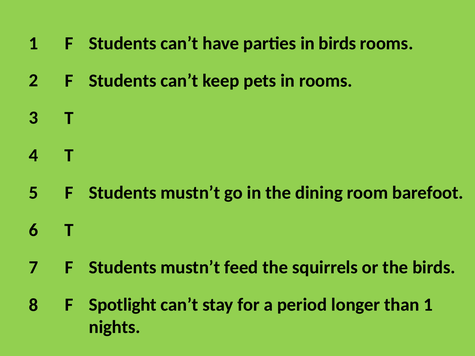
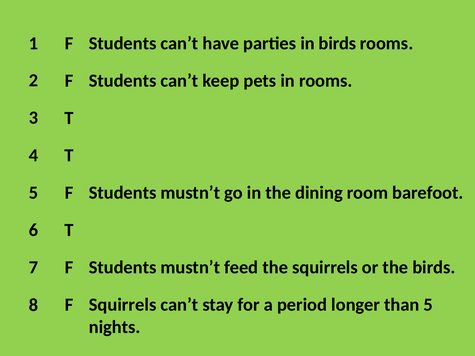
Spotlight: Spotlight -> Squirrels (123, 305)
than 1: 1 -> 5 (428, 305)
